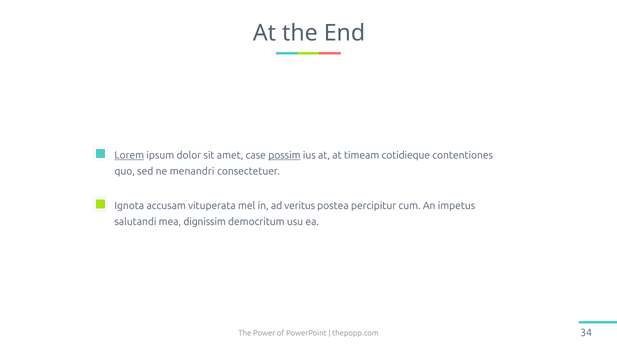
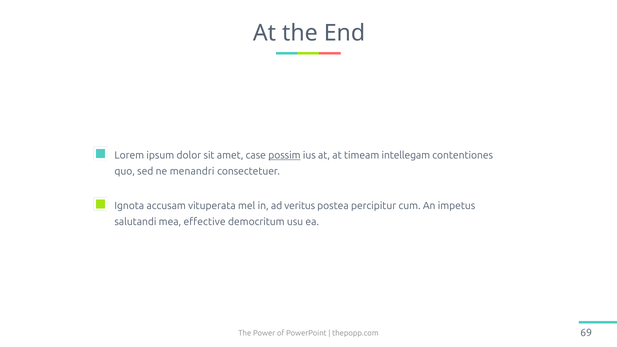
Lorem underline: present -> none (129, 155)
cotidieque: cotidieque -> intellegam (406, 155)
dignissim: dignissim -> effective (205, 222)
34: 34 -> 69 (586, 333)
